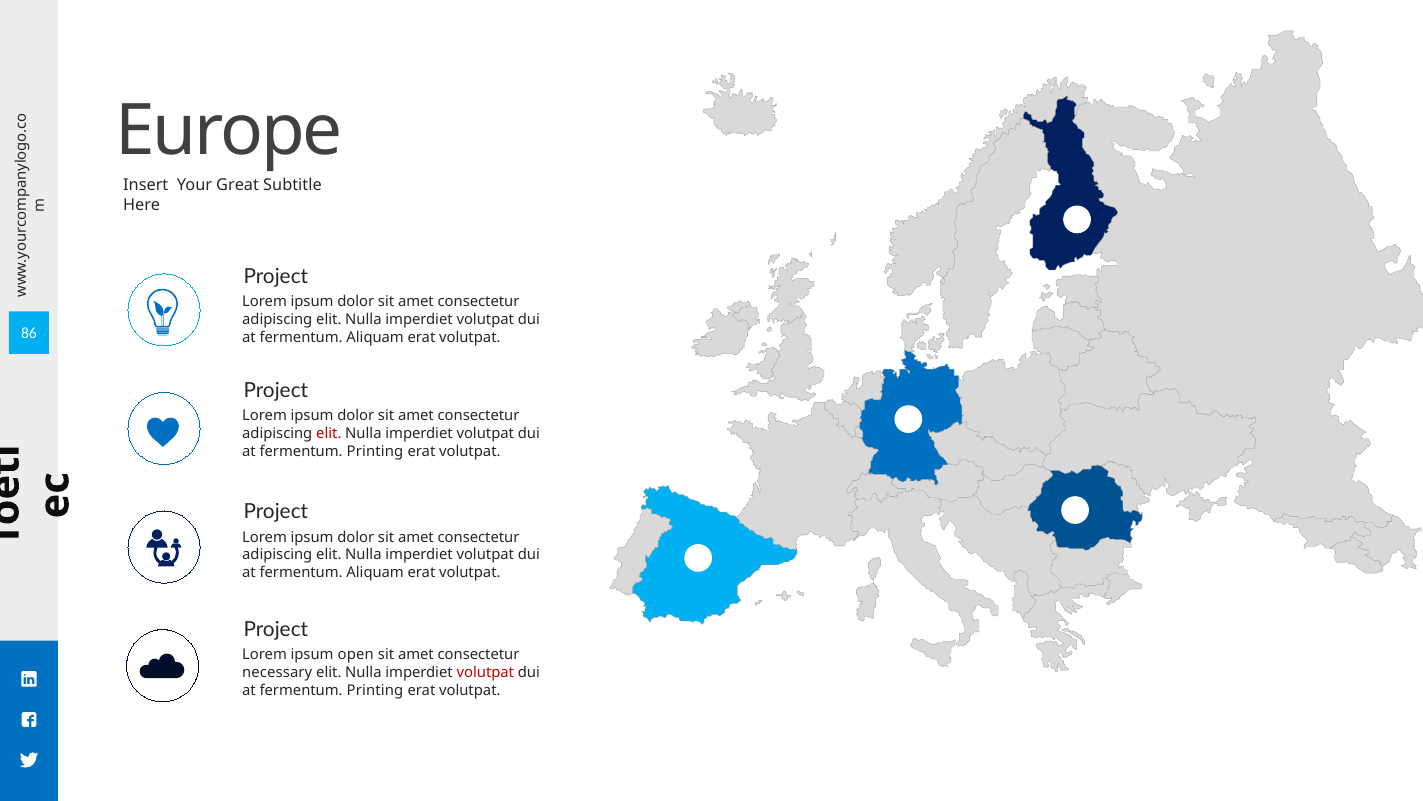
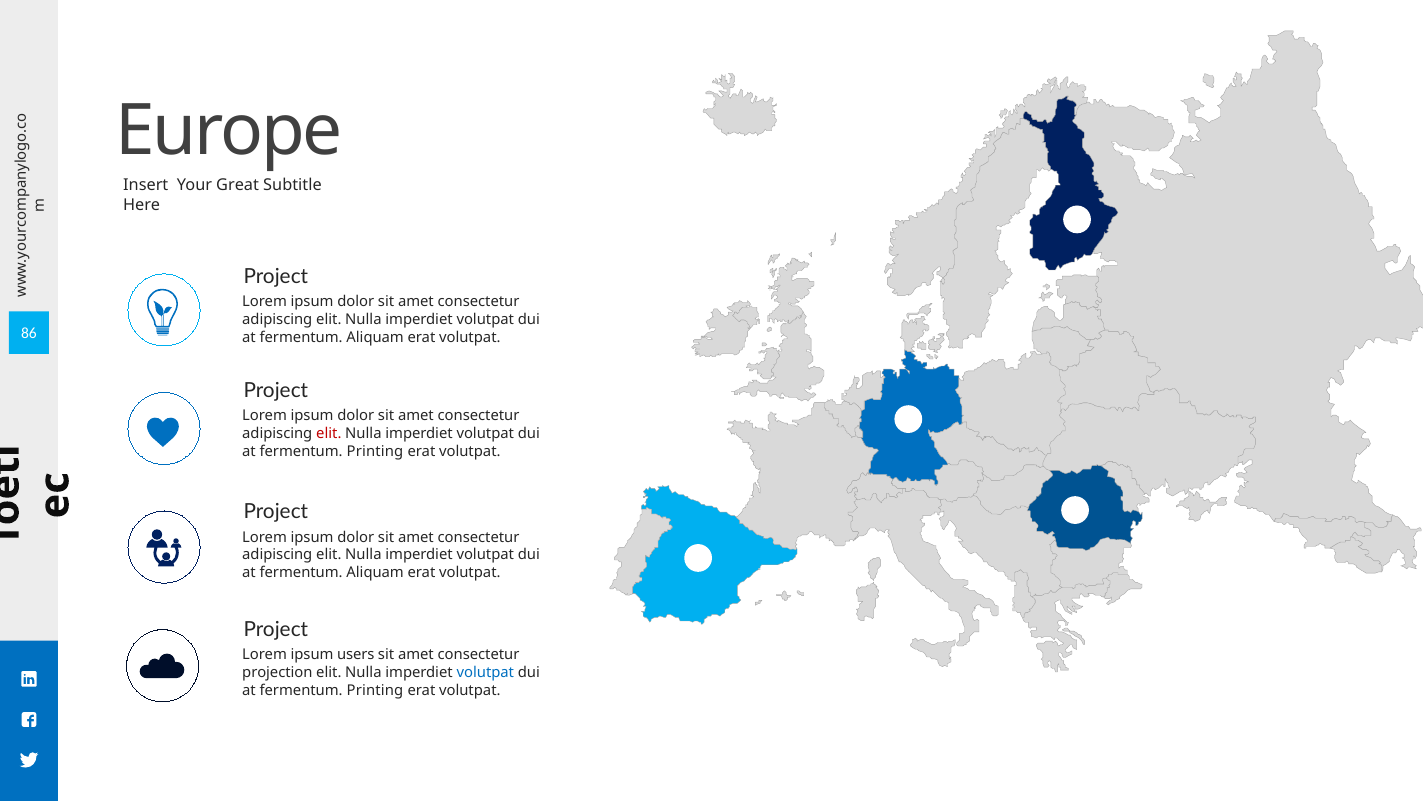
open: open -> users (356, 654)
necessary: necessary -> projection (277, 672)
volutpat colour: red -> blue (485, 672)
